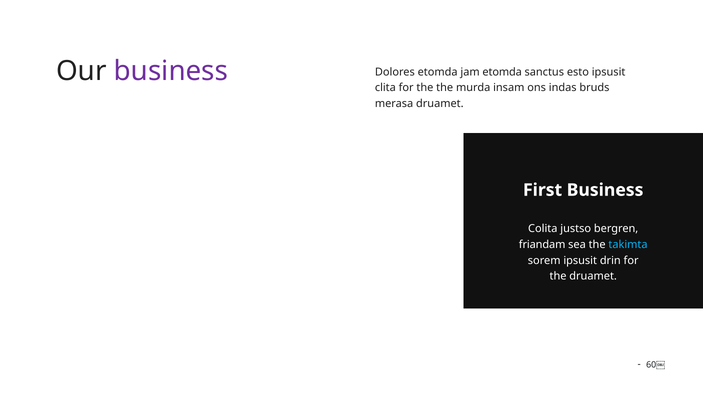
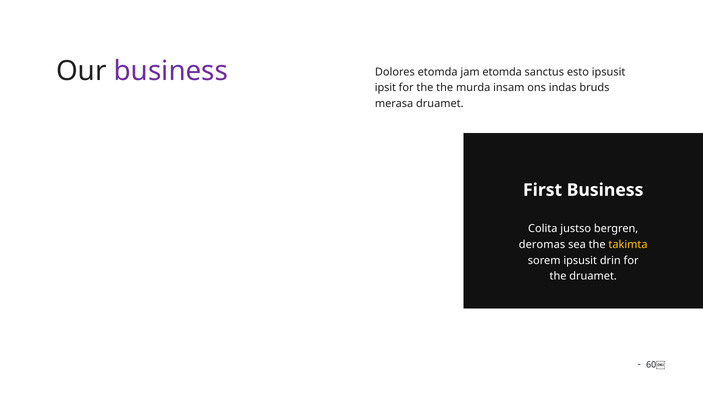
clita: clita -> ipsit (385, 88)
friandam: friandam -> deromas (542, 245)
takimta colour: light blue -> yellow (628, 245)
